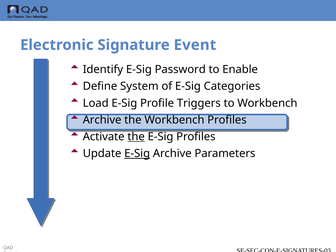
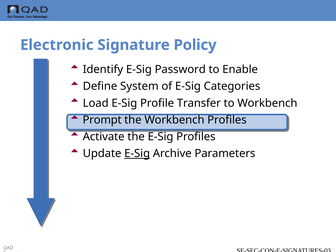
Event: Event -> Policy (195, 45)
Triggers: Triggers -> Transfer (199, 103)
Archive: Archive -> Prompt (102, 120)
the underline: present -> none (136, 137)
